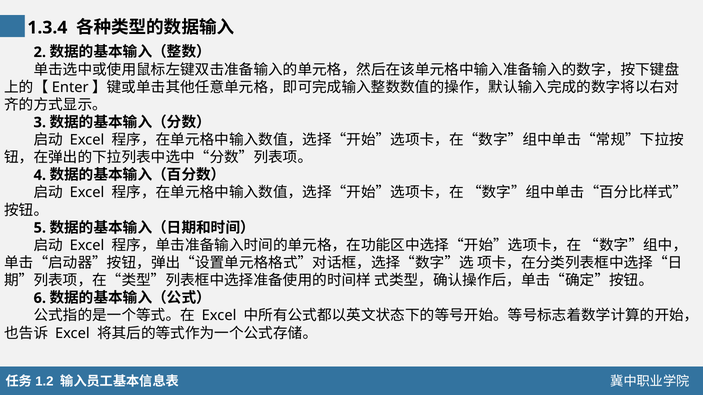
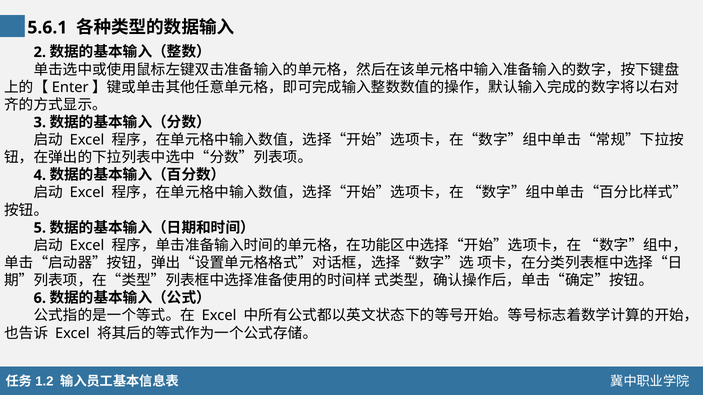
1.3.4: 1.3.4 -> 5.6.1 (47, 28)
